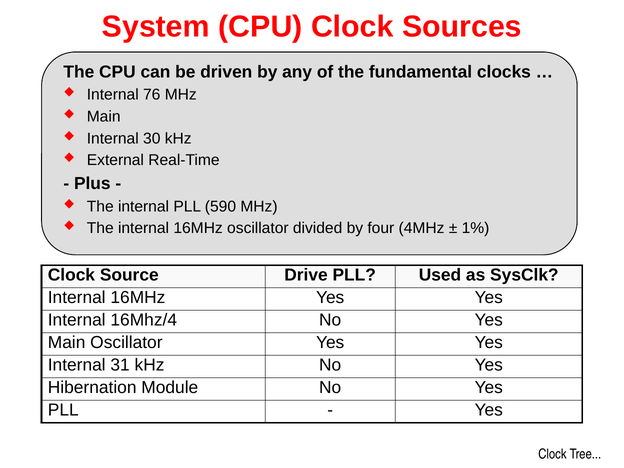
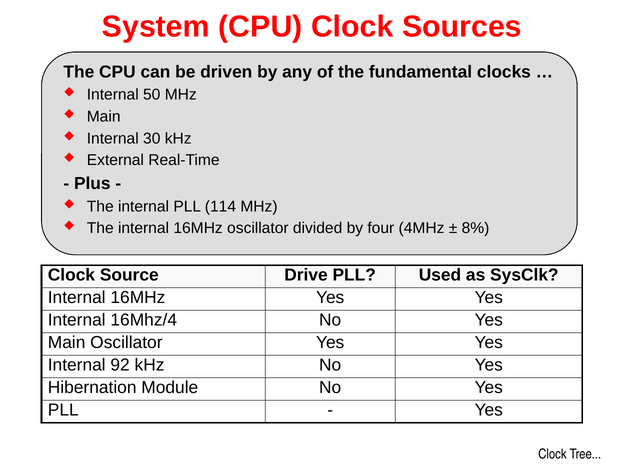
76: 76 -> 50 (152, 95)
590: 590 -> 114 (220, 206)
1%: 1% -> 8% (476, 228)
31: 31 -> 92 (120, 365)
